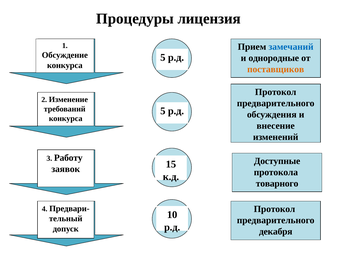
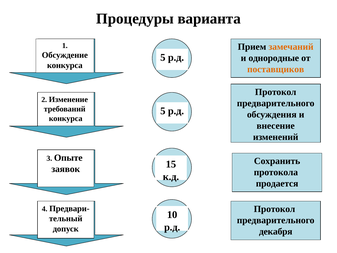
лицензия: лицензия -> варианта (209, 19)
замечаний colour: blue -> orange (291, 47)
Работу: Работу -> Опыте (68, 158)
Доступные: Доступные -> Сохранить (277, 161)
товарного: товарного -> продается (277, 183)
